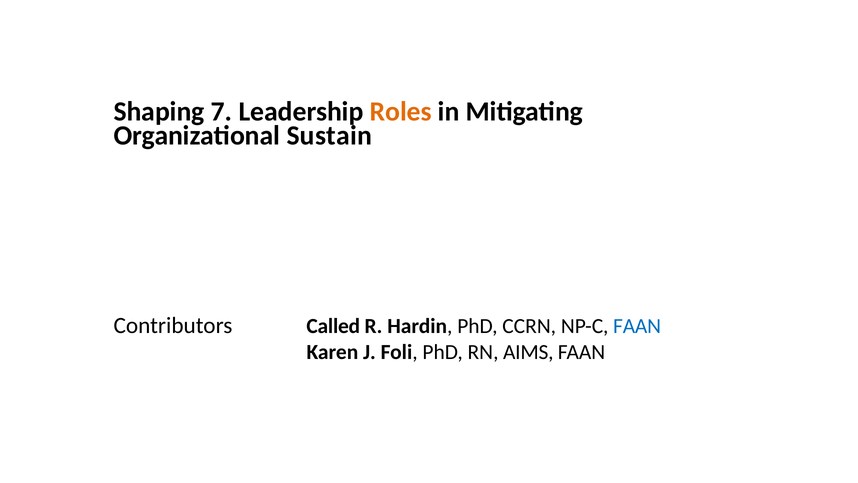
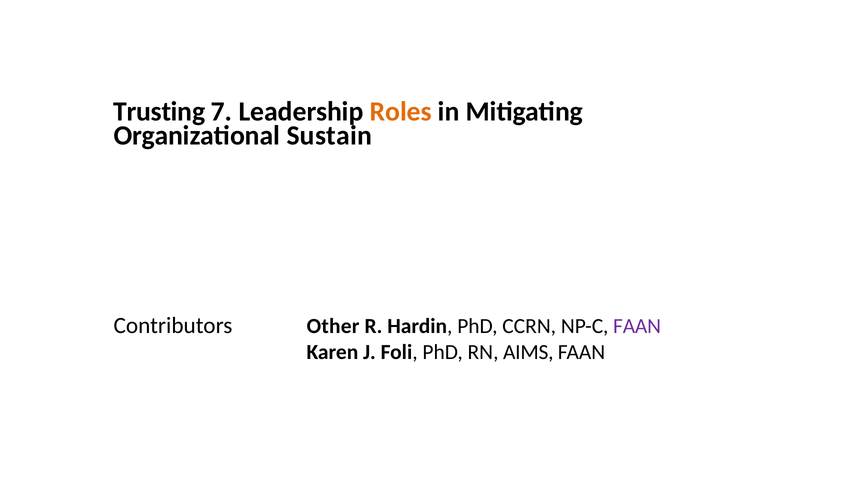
Shaping: Shaping -> Trusting (159, 111)
Called: Called -> Other (333, 326)
FAAN colour: blue -> purple (637, 326)
